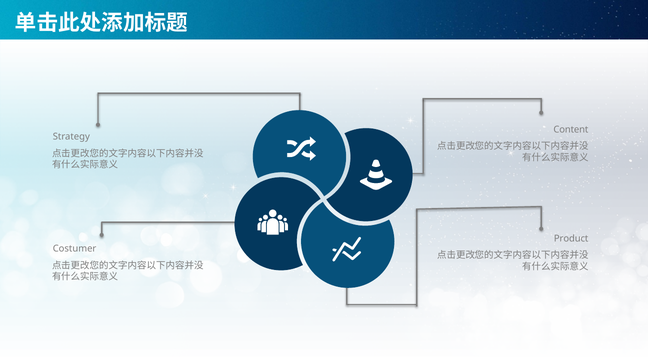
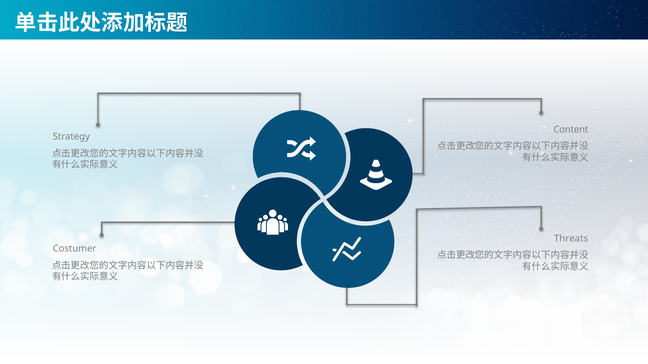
Product: Product -> Threats (571, 239)
